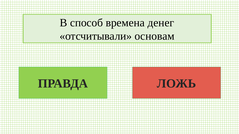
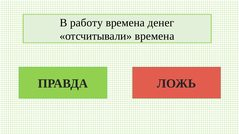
способ: способ -> работу (86, 23)
отсчитывали основам: основам -> времена (155, 36)
